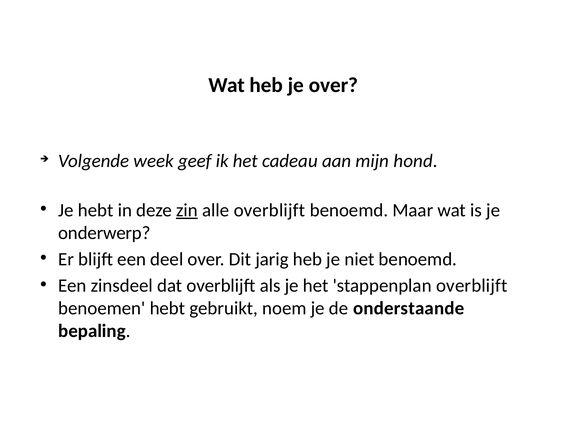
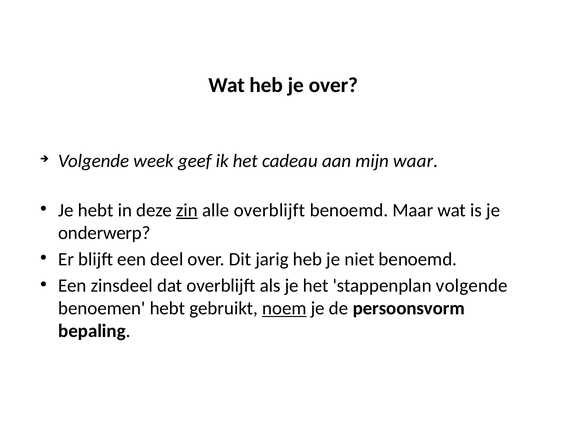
hond: hond -> waar (416, 161)
stappenplan overblijft: overblijft -> volgende (472, 286)
noem underline: none -> present (284, 309)
onderstaande: onderstaande -> persoonsvorm (409, 309)
